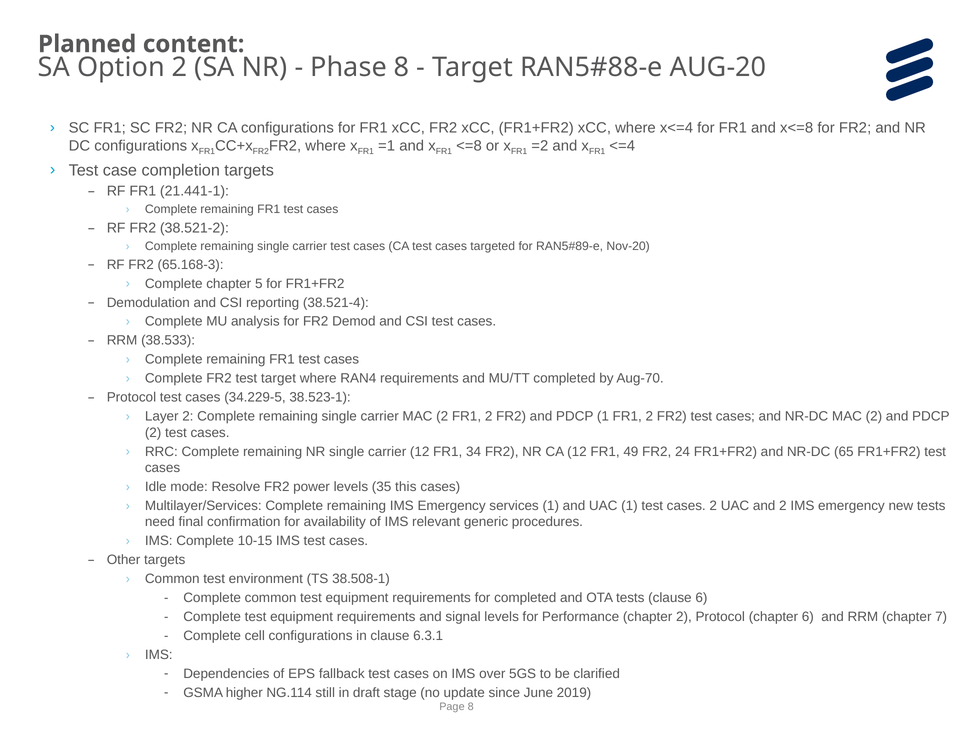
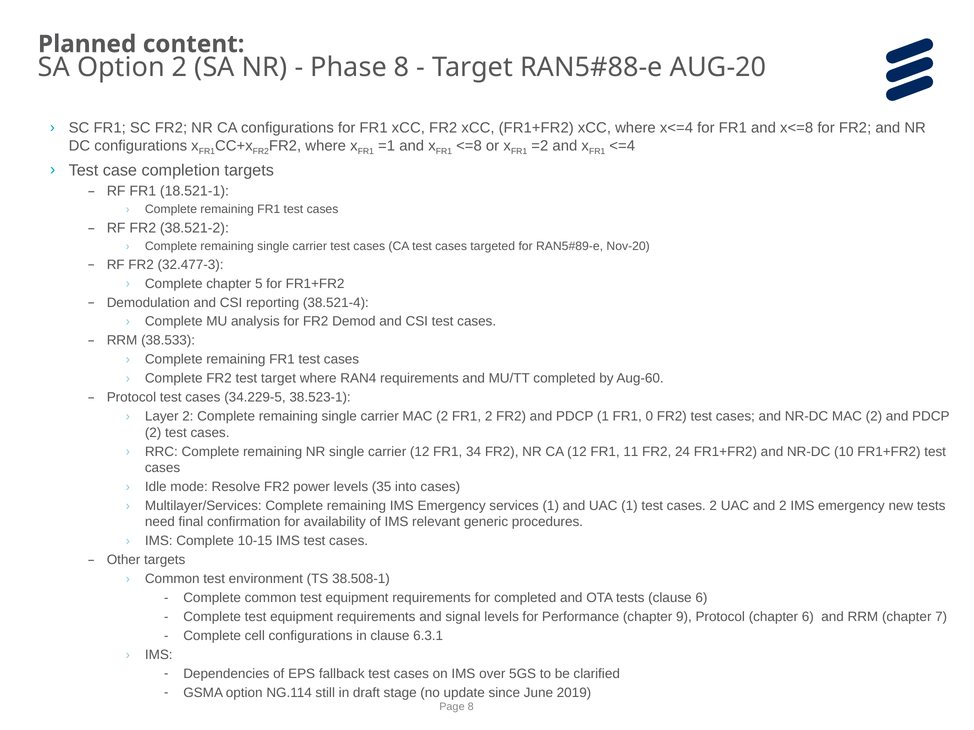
21.441-1: 21.441-1 -> 18.521-1 (194, 191)
65.168-3: 65.168-3 -> 32.477-3 (191, 265)
Aug-70: Aug-70 -> Aug-60 (640, 379)
1 FR1 2: 2 -> 0 (649, 417)
49: 49 -> 11 (631, 452)
65: 65 -> 10 (844, 452)
this: this -> into (406, 487)
chapter 2: 2 -> 9 (684, 617)
GSMA higher: higher -> option (244, 693)
